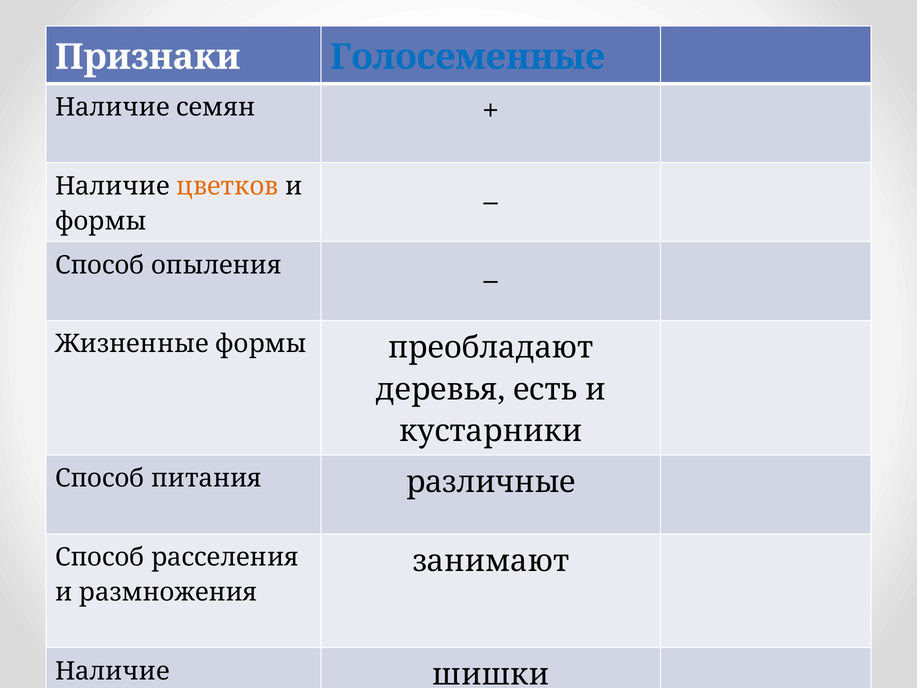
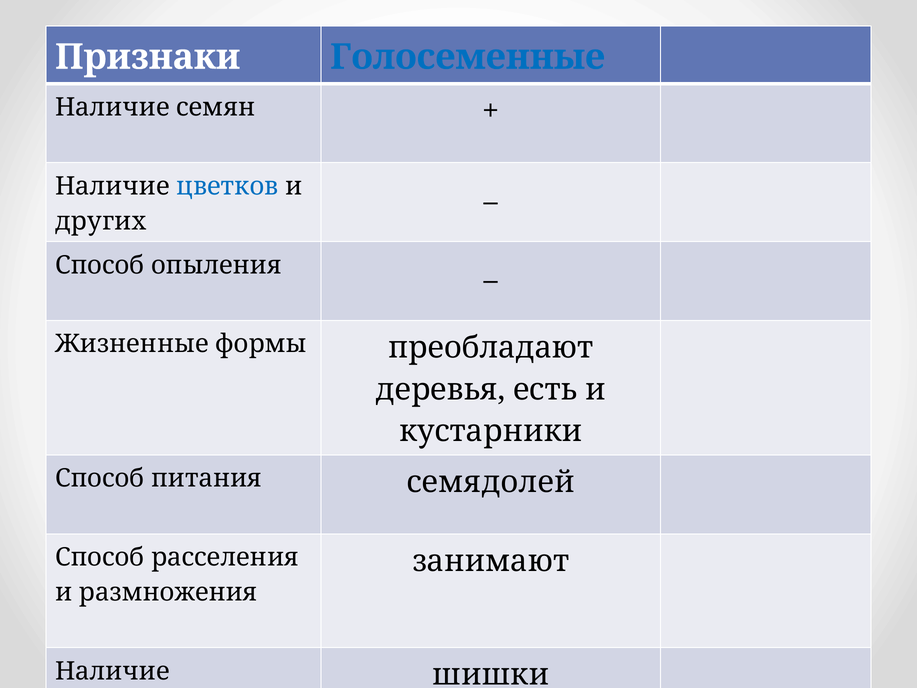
цветков colour: orange -> blue (227, 186)
формы: формы -> других (101, 221)
различные: различные -> семядолей (491, 482)
